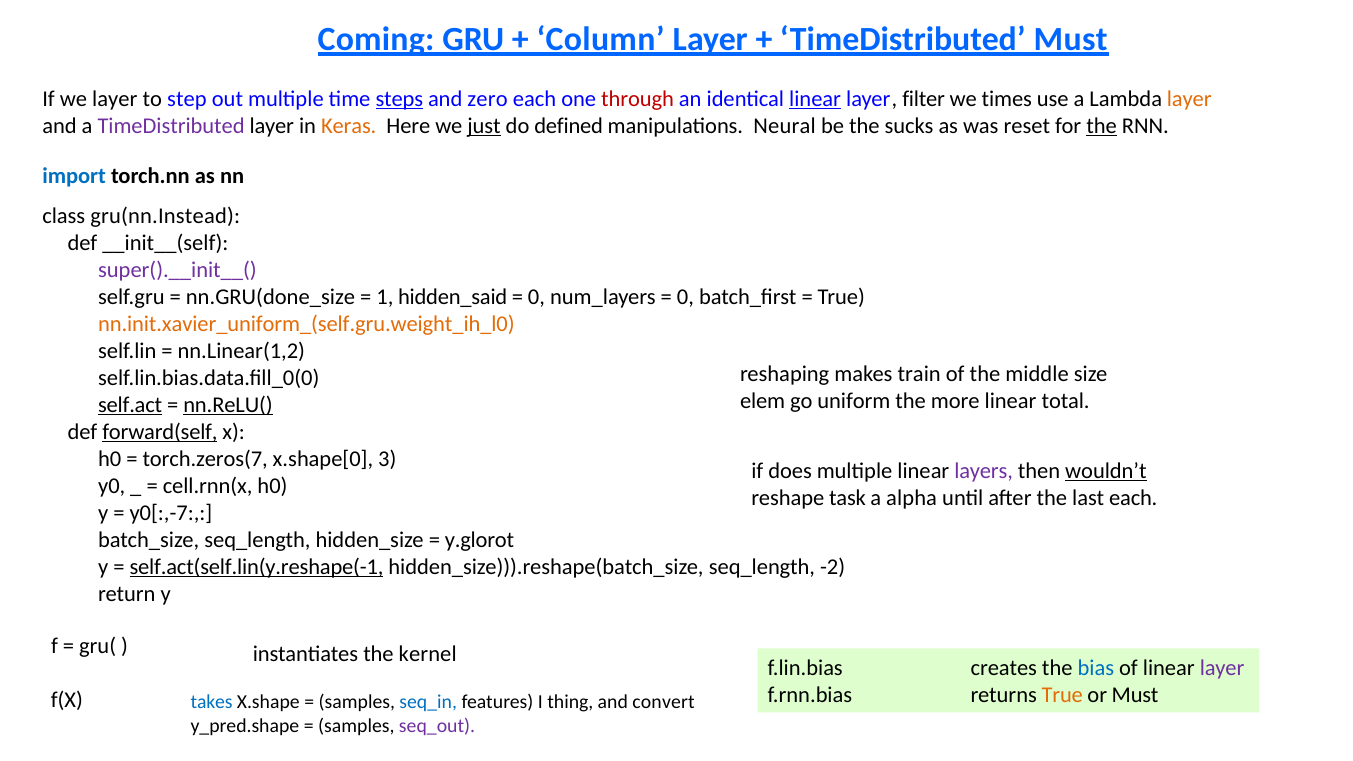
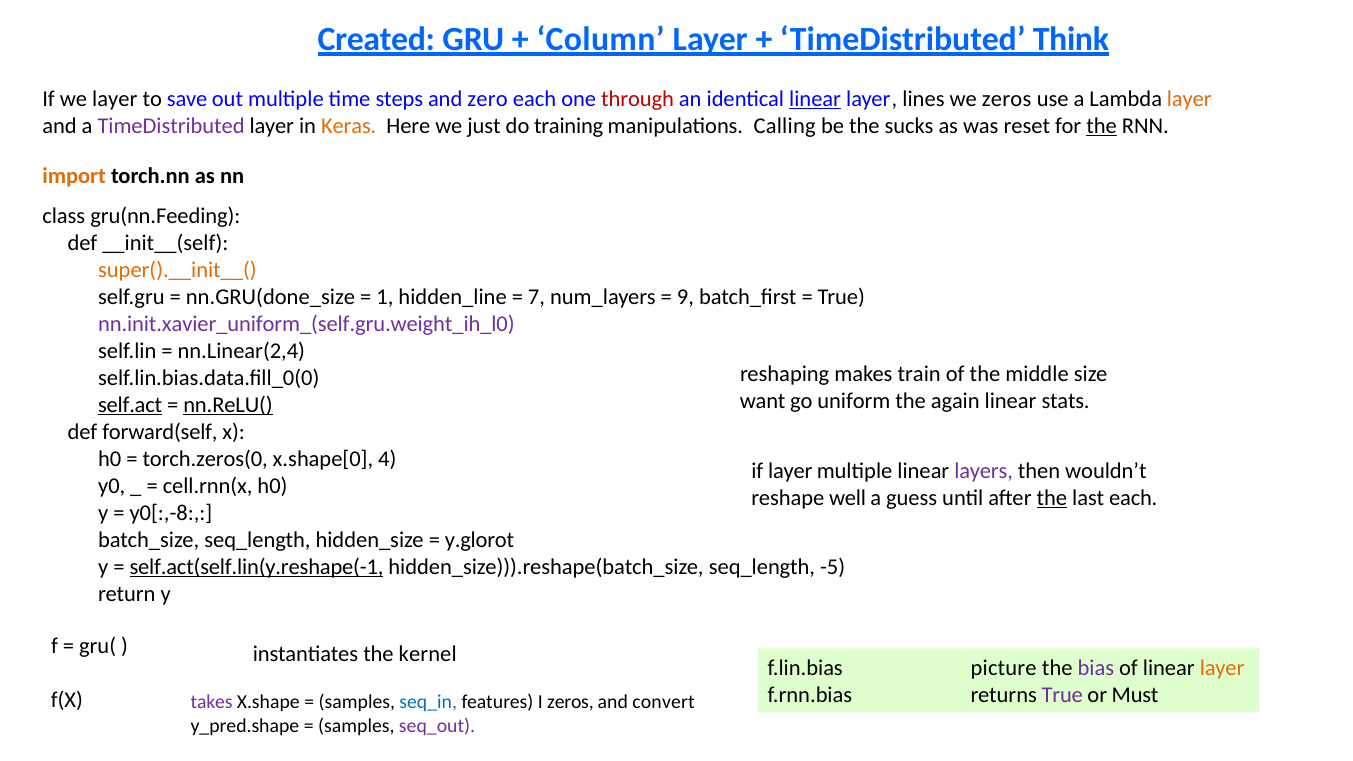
Coming: Coming -> Created (376, 39)
TimeDistributed Must: Must -> Think (1071, 39)
step: step -> save (187, 99)
steps underline: present -> none (399, 99)
filter: filter -> lines (923, 99)
we times: times -> zeros (1007, 99)
just underline: present -> none (484, 126)
defined: defined -> training (569, 126)
Neural: Neural -> Calling (785, 126)
import colour: blue -> orange (74, 176)
gru(nn.Instead: gru(nn.Instead -> gru(nn.Feeding (165, 216)
super().__init__( colour: purple -> orange (177, 270)
hidden_said: hidden_said -> hidden_line (453, 297)
0: 0 -> 7 (536, 297)
0: 0 -> 9 (685, 297)
nn.init.xavier_uniform_(self.gru.weight_ih_l0 colour: orange -> purple (306, 324)
nn.Linear(1,2: nn.Linear(1,2 -> nn.Linear(2,4 (241, 351)
elem: elem -> want (763, 401)
more: more -> again (955, 401)
total: total -> stats (1066, 401)
forward(self underline: present -> none (160, 432)
torch.zeros(7: torch.zeros(7 -> torch.zeros(0 (205, 459)
3: 3 -> 4 (387, 459)
if does: does -> layer (790, 471)
wouldn’t underline: present -> none (1106, 471)
task: task -> well (848, 498)
alpha: alpha -> guess (912, 498)
the underline: none -> present (1052, 498)
y0[:,-7: y0[:,-7 -> y0[:,-8 (171, 513)
-2: -2 -> -5 (833, 567)
creates: creates -> picture (1004, 668)
bias colour: blue -> purple (1096, 668)
layer colour: purple -> orange (1222, 668)
True colour: orange -> purple (1062, 695)
takes colour: blue -> purple (212, 702)
I thing: thing -> zeros (570, 702)
